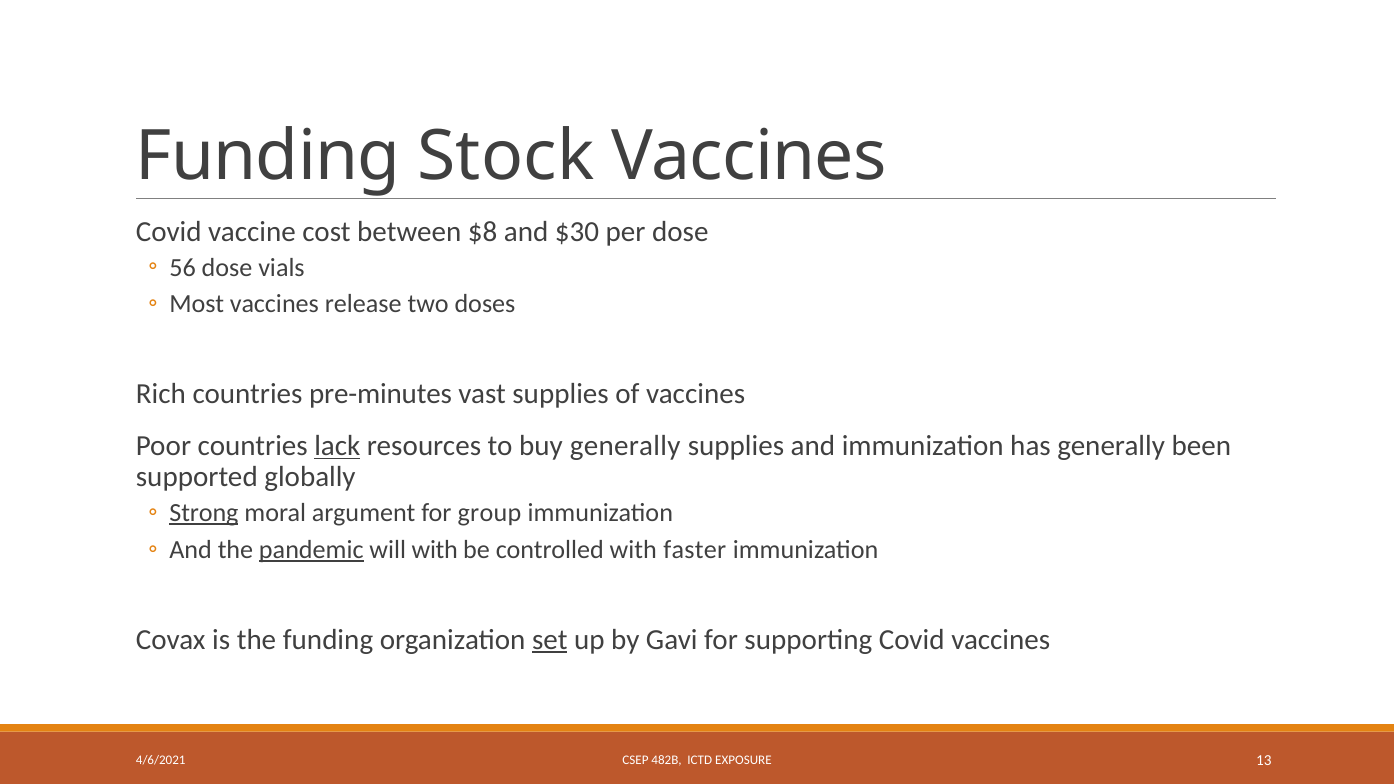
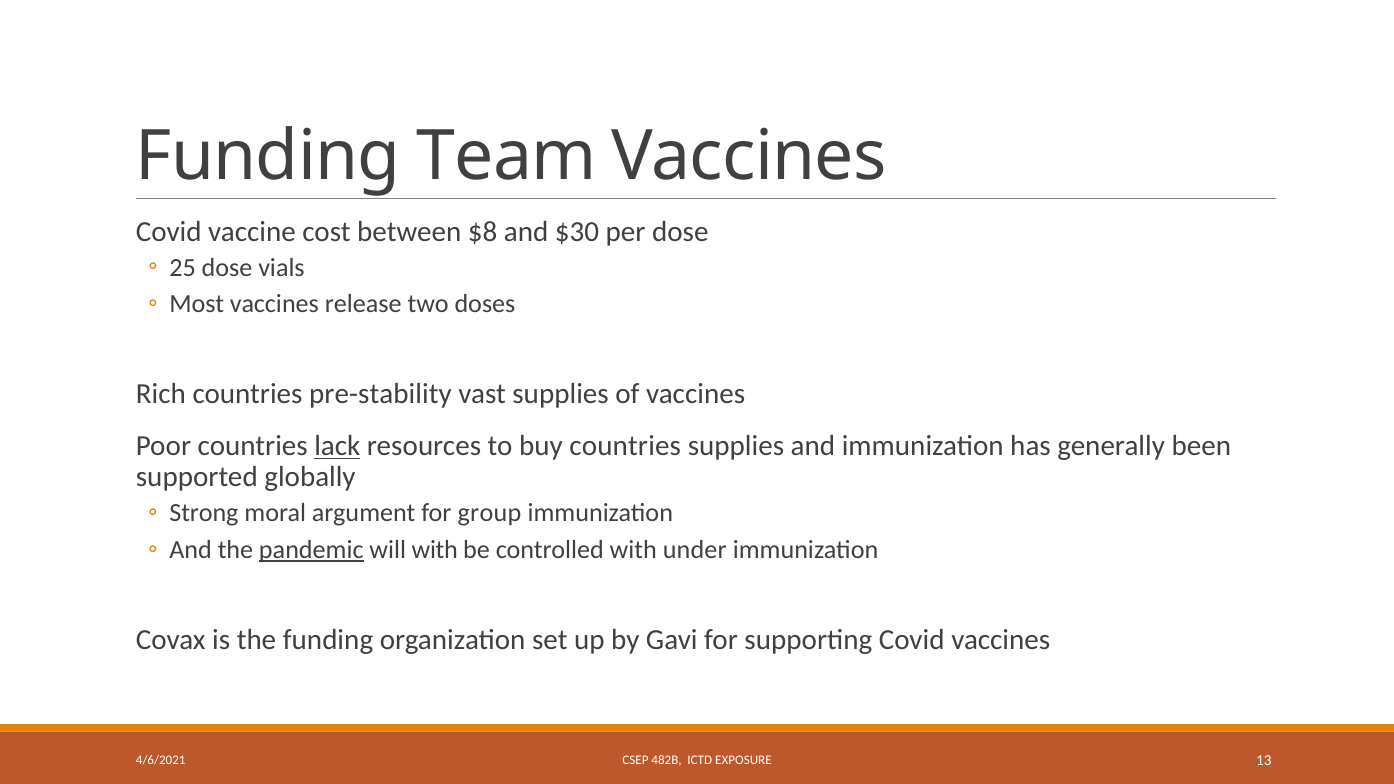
Stock: Stock -> Team (506, 156)
56: 56 -> 25 (183, 267)
pre-minutes: pre-minutes -> pre-stability (380, 394)
buy generally: generally -> countries (625, 446)
Strong underline: present -> none (204, 513)
faster: faster -> under (695, 550)
set underline: present -> none (550, 640)
